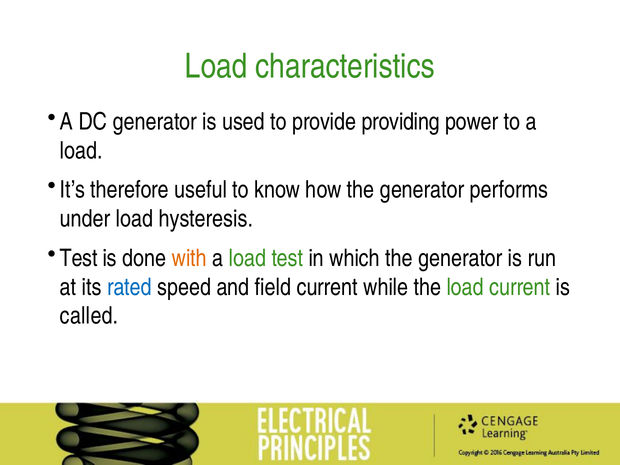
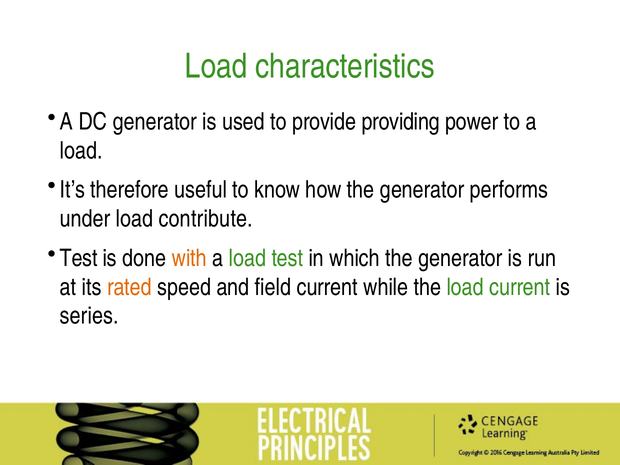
hysteresis: hysteresis -> contribute (206, 219)
rated colour: blue -> orange (129, 287)
called: called -> series (89, 316)
